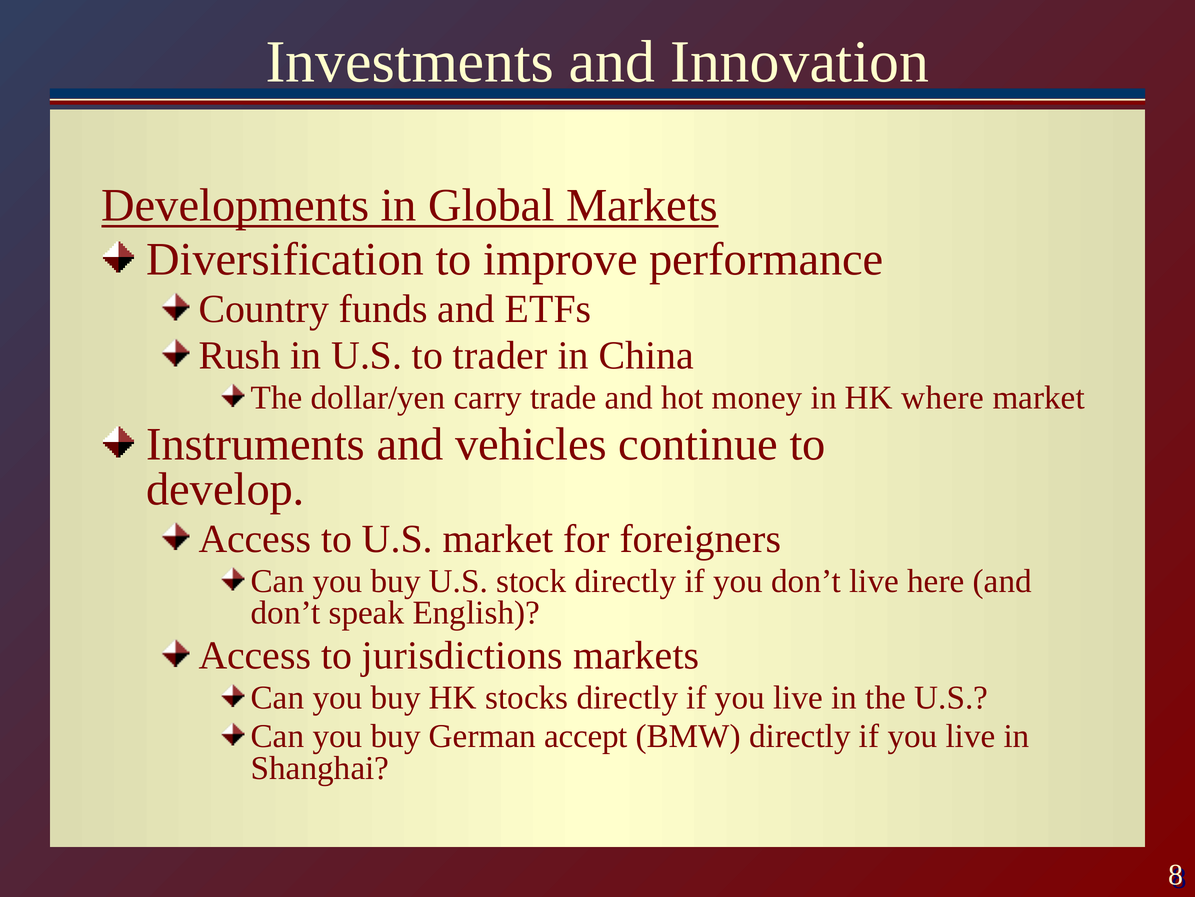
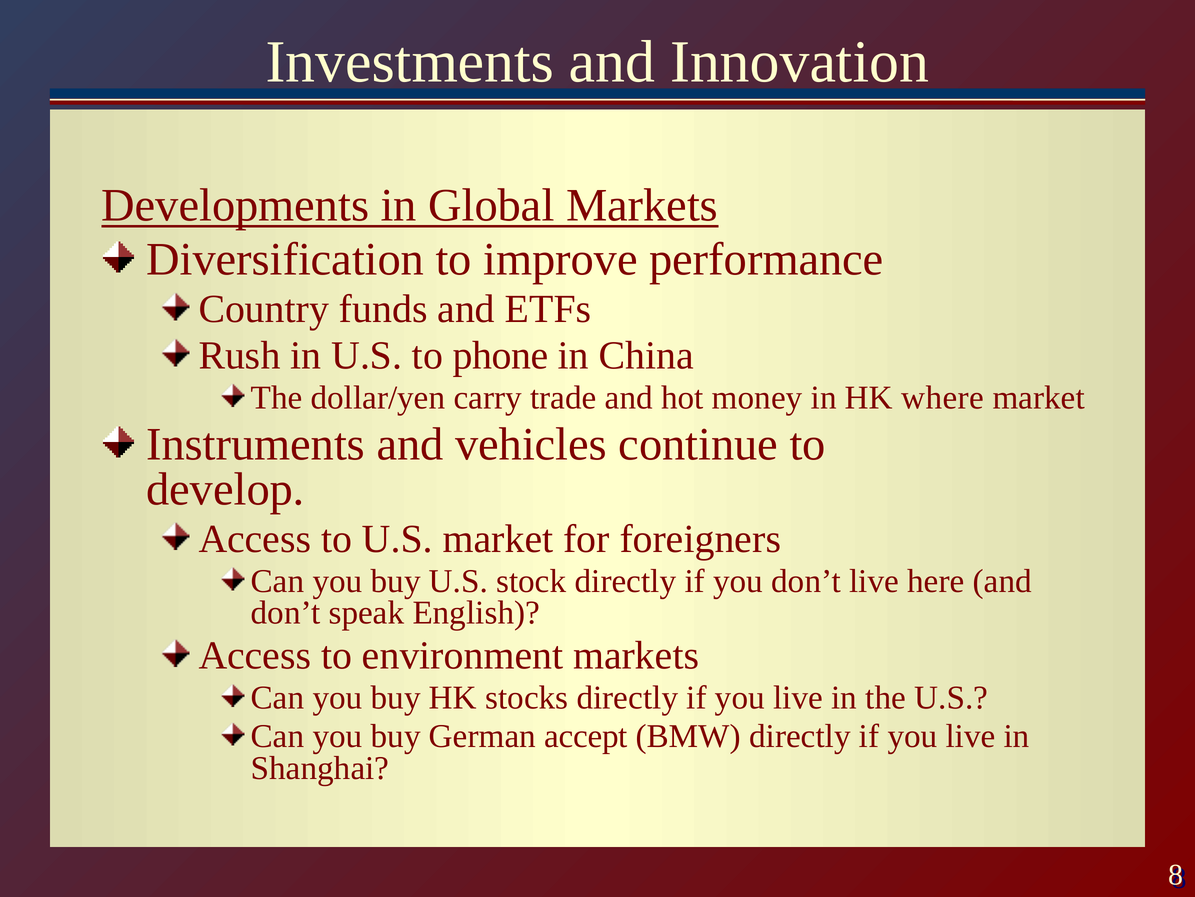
trader: trader -> phone (501, 355)
jurisdictions: jurisdictions -> environment (463, 655)
